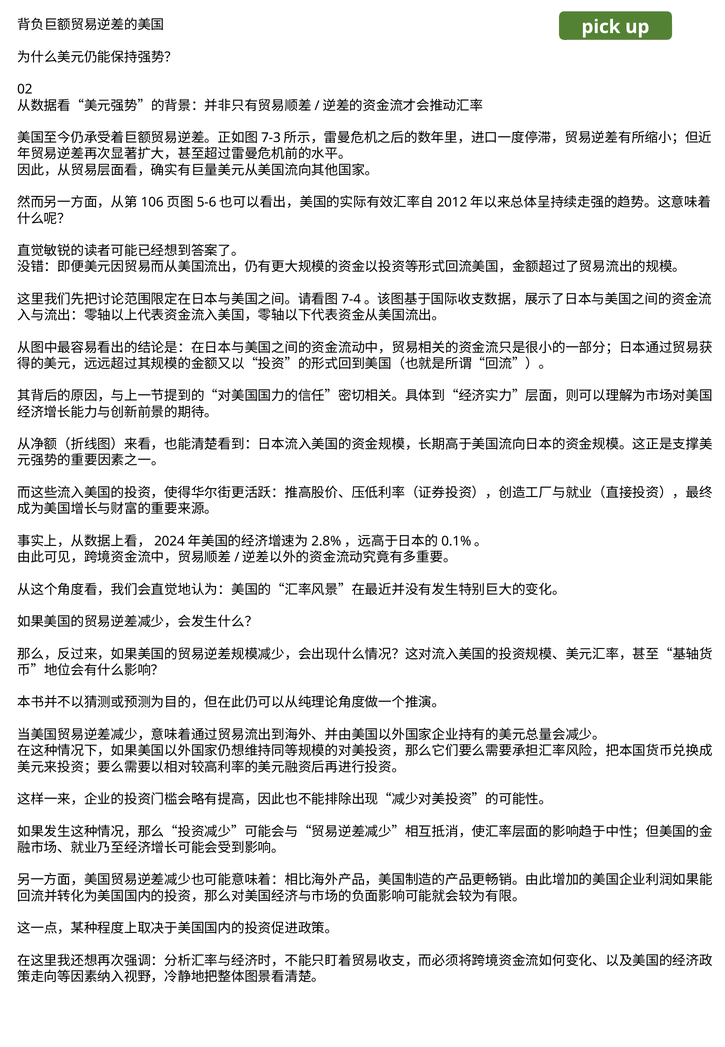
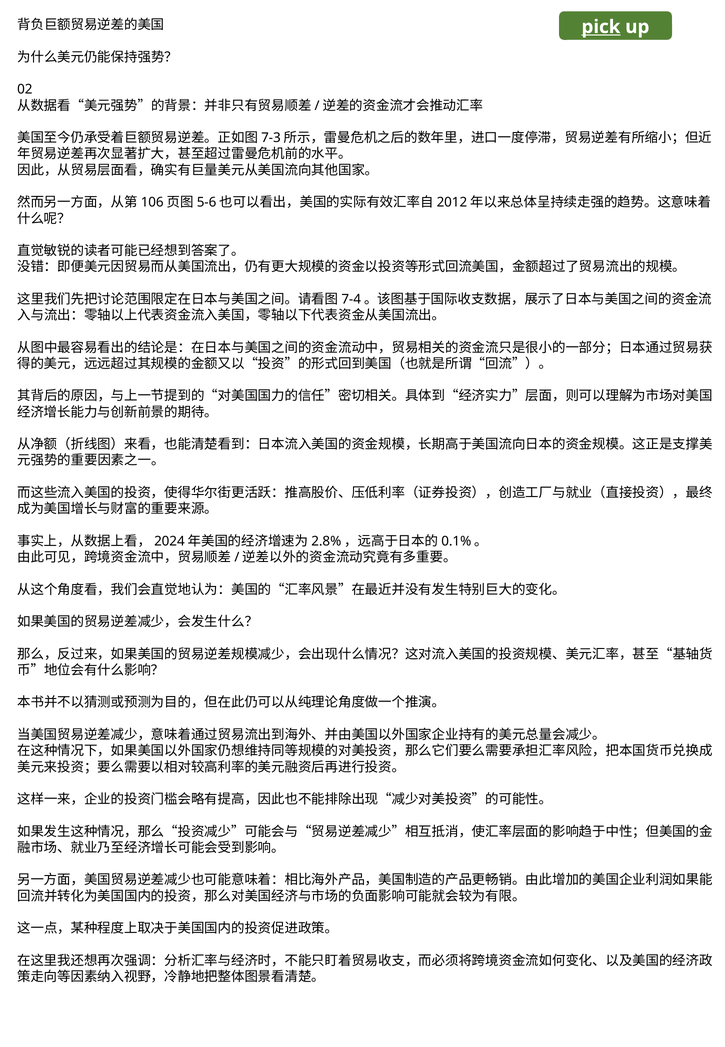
pick underline: none -> present (601, 27)
